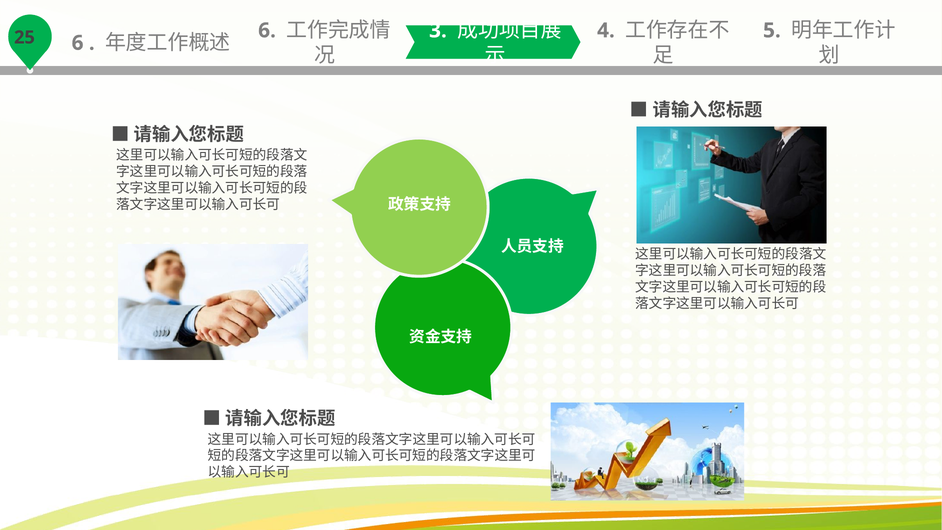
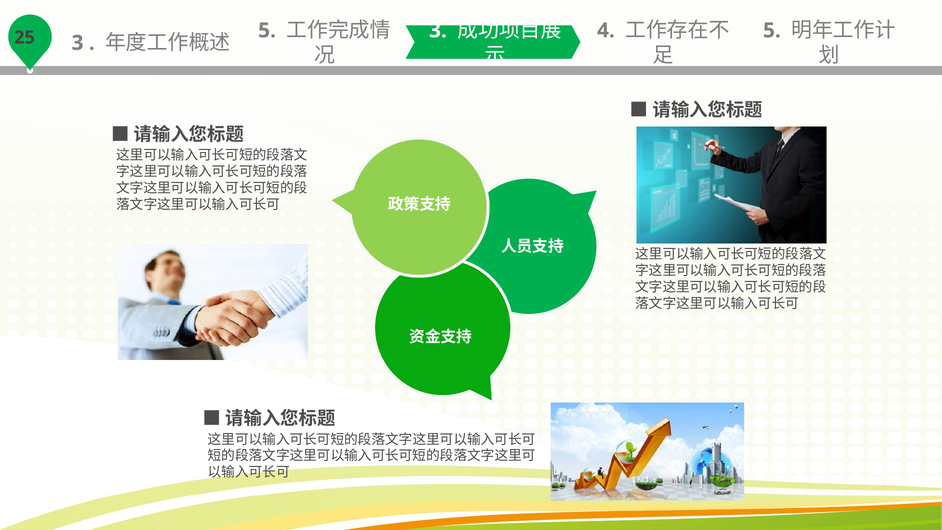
6: 6 -> 3 (78, 43)
6: 6 -> 5 (267, 30)
